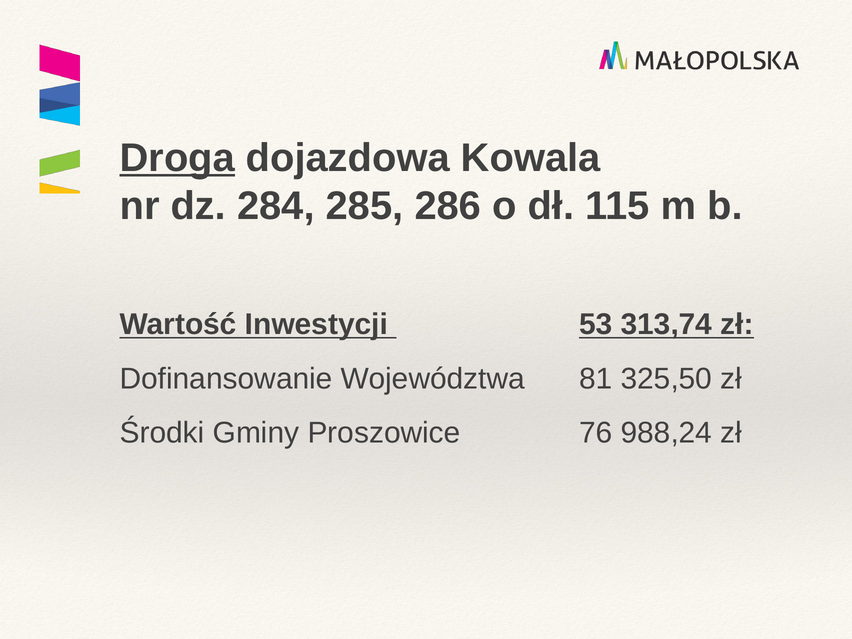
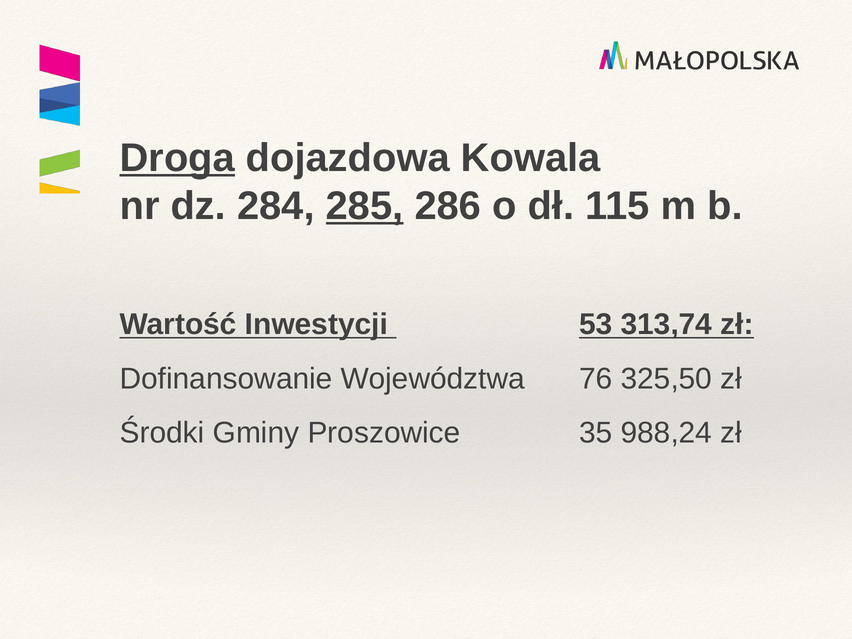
285 underline: none -> present (365, 206)
81: 81 -> 76 (596, 379)
76: 76 -> 35 (596, 433)
